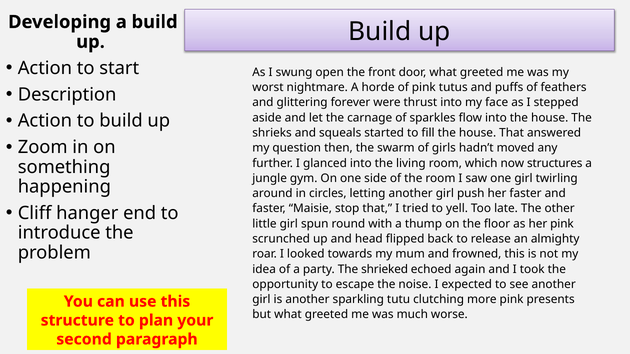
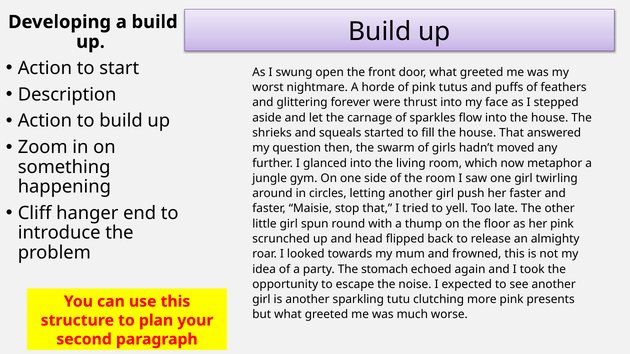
structures: structures -> metaphor (555, 163)
shrieked: shrieked -> stomach (385, 269)
